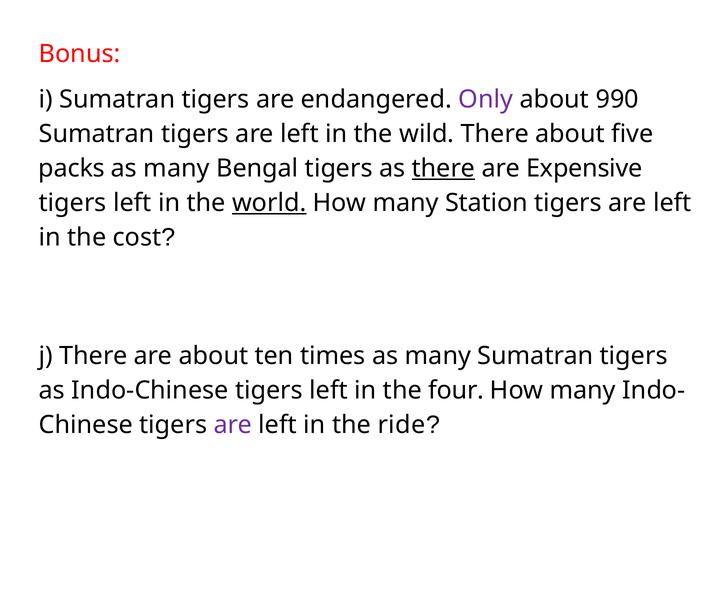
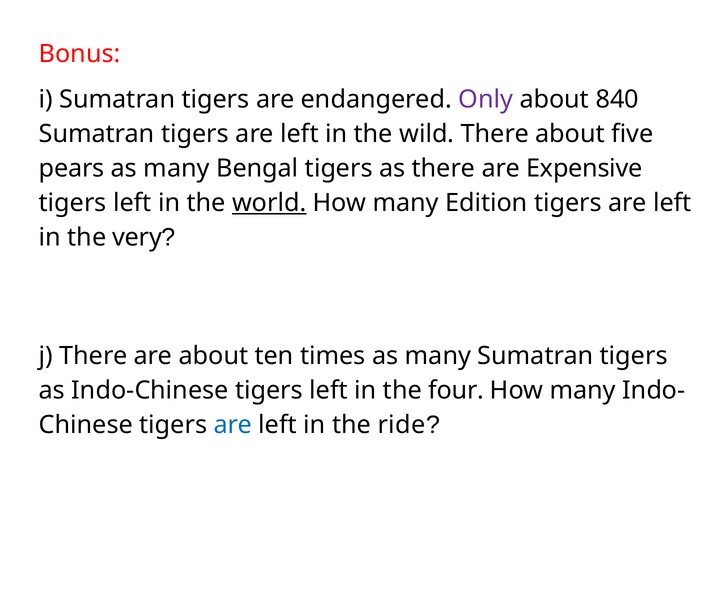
990: 990 -> 840 (617, 99)
packs: packs -> pears (72, 169)
there underline: present -> none (444, 169)
Station: Station -> Edition (486, 203)
cost: cost -> very (137, 238)
are colour: purple -> blue (233, 425)
